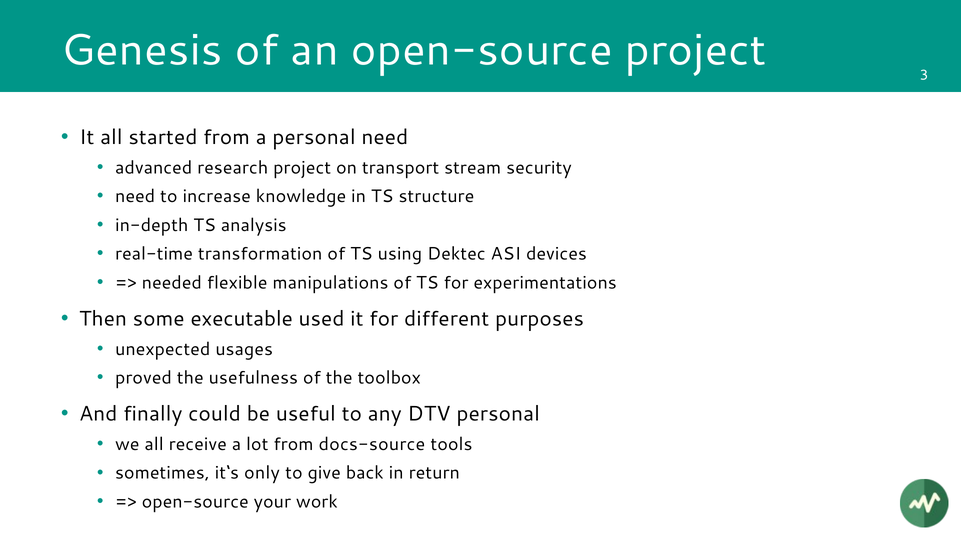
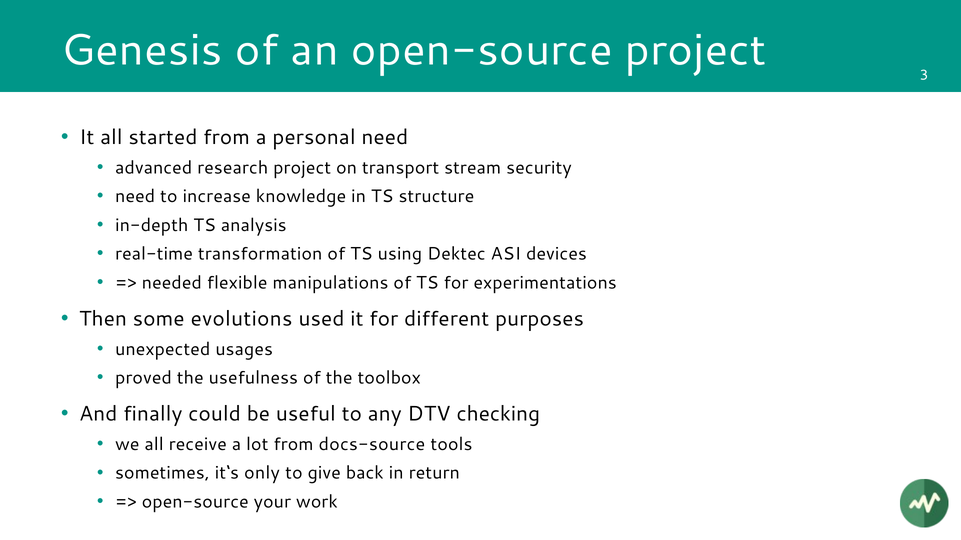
executable: executable -> evolutions (241, 319)
DTV personal: personal -> checking (498, 414)
